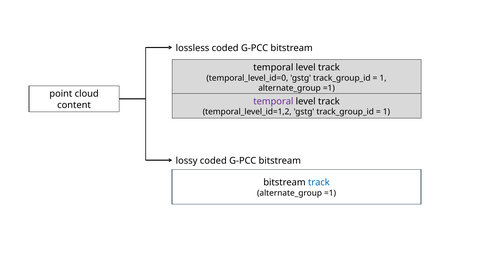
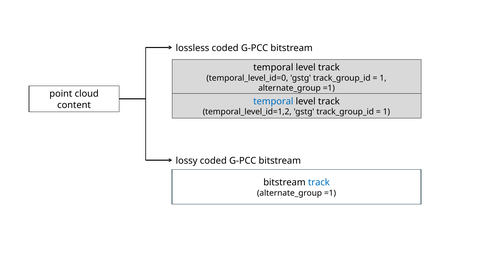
temporal colour: purple -> blue (273, 101)
